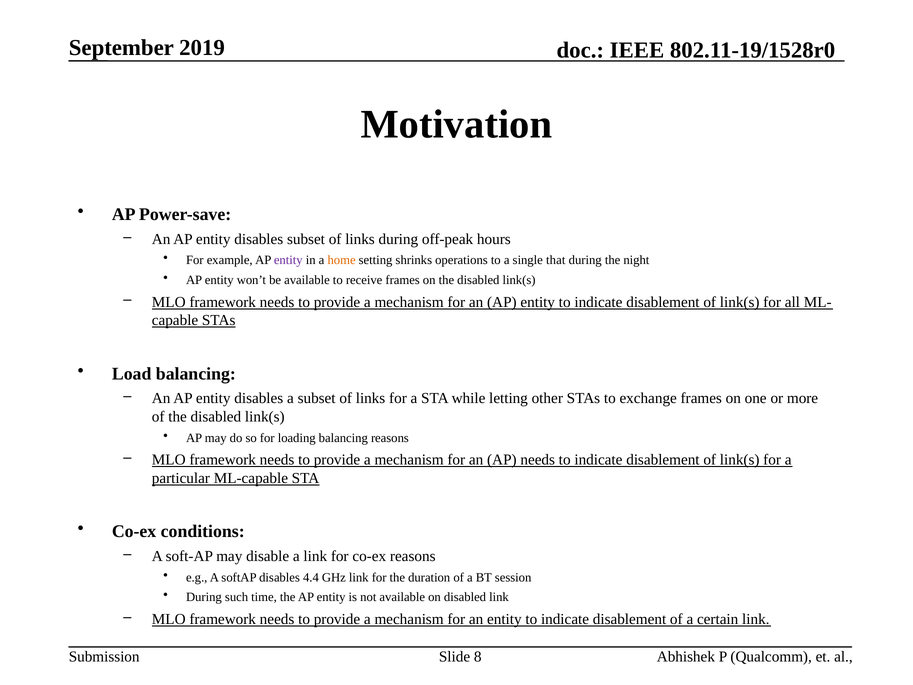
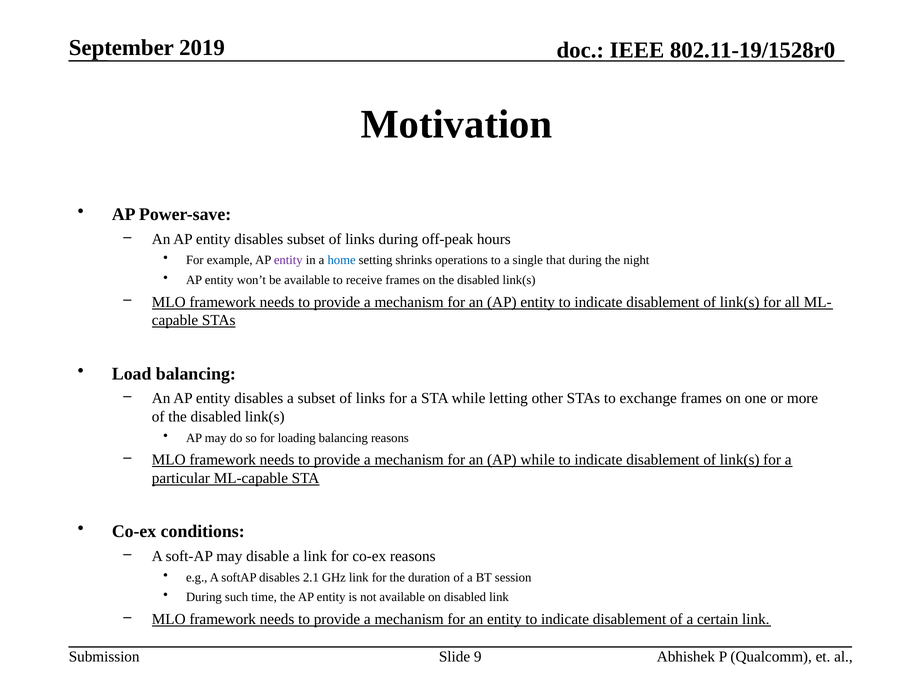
home colour: orange -> blue (342, 260)
AP needs: needs -> while (538, 460)
4.4: 4.4 -> 2.1 (311, 577)
8: 8 -> 9 (478, 657)
